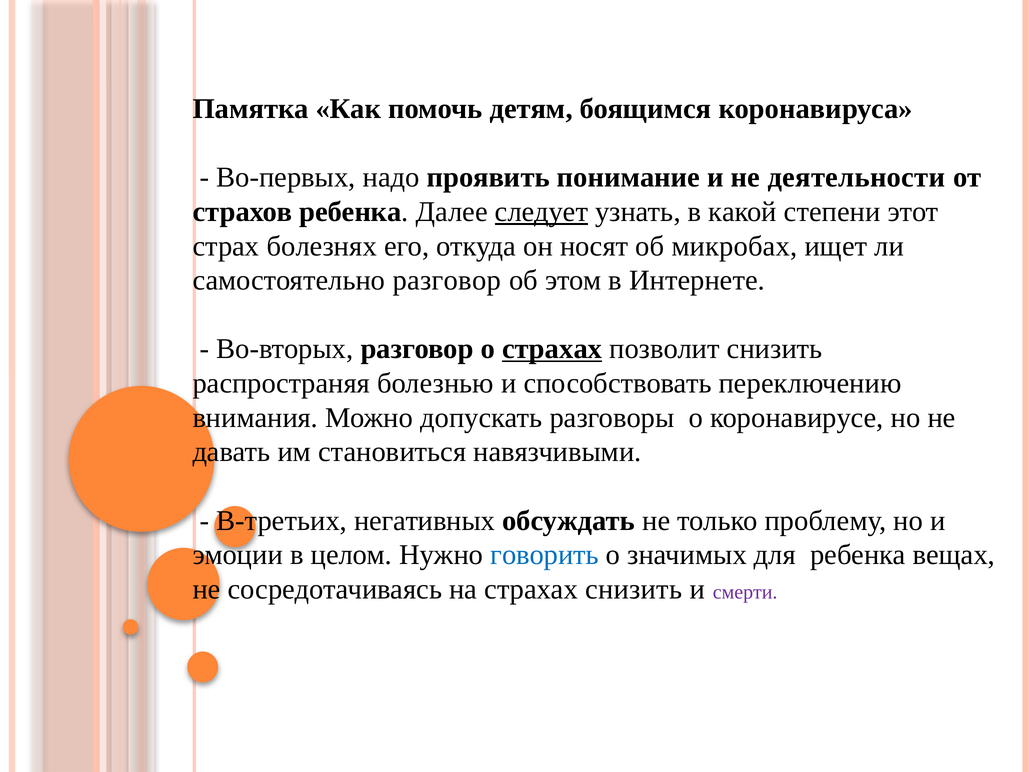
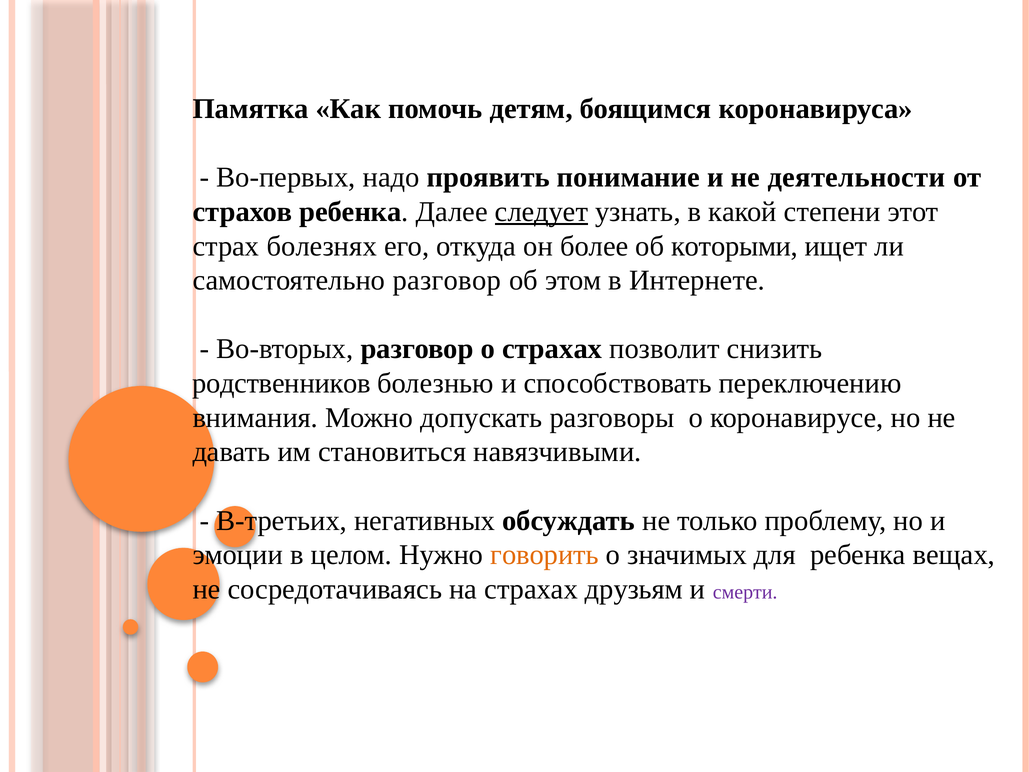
носят: носят -> более (594, 246)
микробах: микробах -> которыми (735, 246)
страхах underline: present -> none (552, 349)
распространяя: распространяя -> родственников (281, 383)
говорить colour: blue -> orange (545, 555)
страхах снизить: снизить -> друзьям (634, 589)
